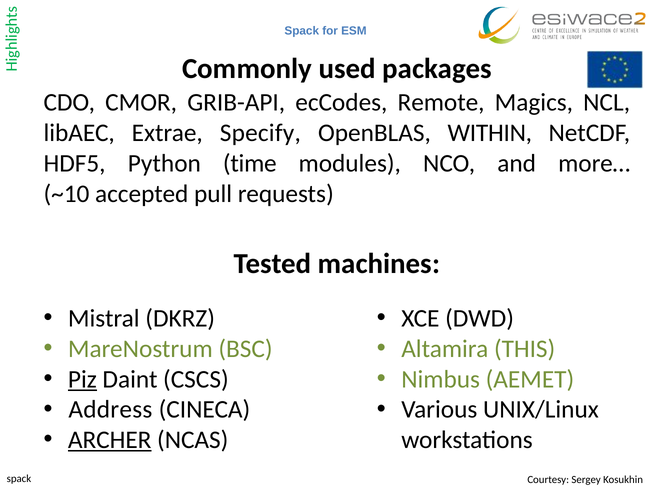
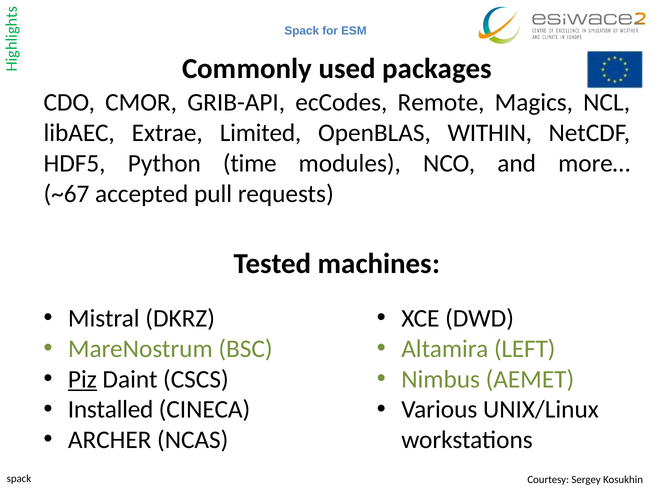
Specify: Specify -> Limited (261, 133)
~10: ~10 -> ~67 (66, 194)
THIS: THIS -> LEFT (525, 349)
Address: Address -> Installed (111, 410)
ARCHER underline: present -> none (110, 440)
